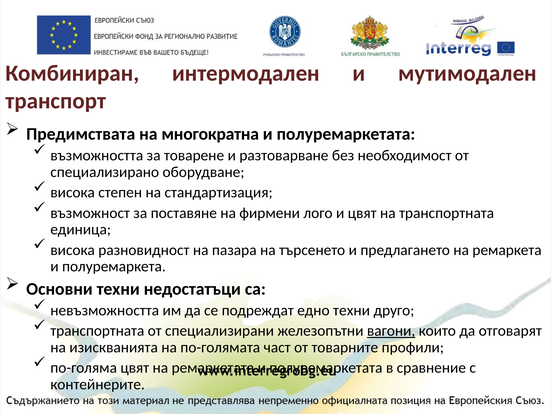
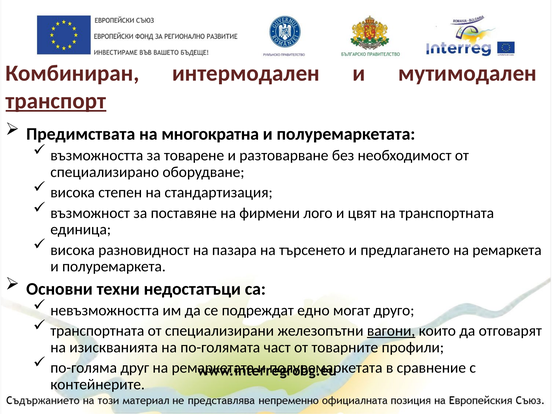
транспорт underline: none -> present (56, 101)
едно техни: техни -> могат (352, 310)
по-голяма цвят: цвят -> друг (135, 368)
